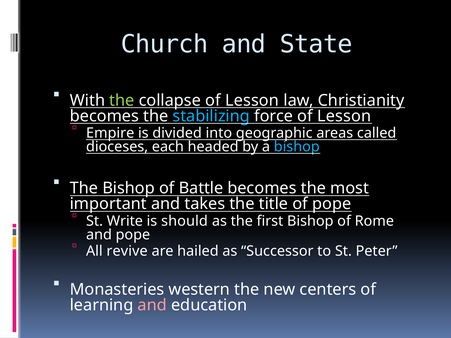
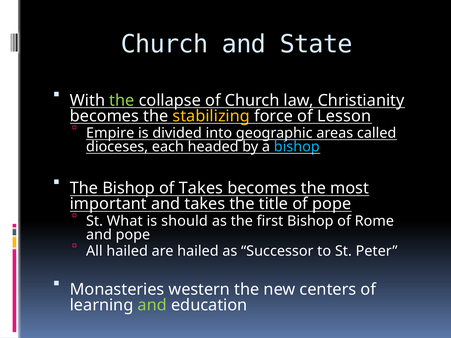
collapse of Lesson: Lesson -> Church (252, 100)
stabilizing colour: light blue -> yellow (211, 116)
of Battle: Battle -> Takes (201, 188)
Write: Write -> What (125, 221)
All revive: revive -> hailed (127, 251)
and colour: pink -> light green (152, 305)
